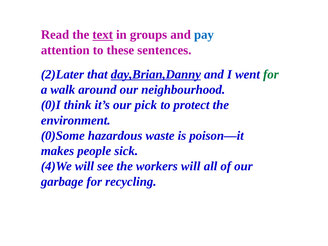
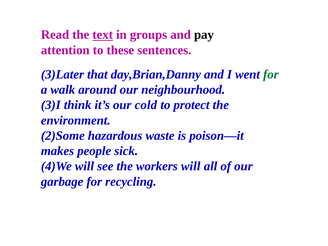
pay colour: blue -> black (204, 35)
2)Later: 2)Later -> 3)Later (62, 74)
day,Brian,Danny underline: present -> none (156, 74)
0)I: 0)I -> 3)I (51, 105)
pick: pick -> cold (146, 105)
0)Some: 0)Some -> 2)Some (63, 136)
